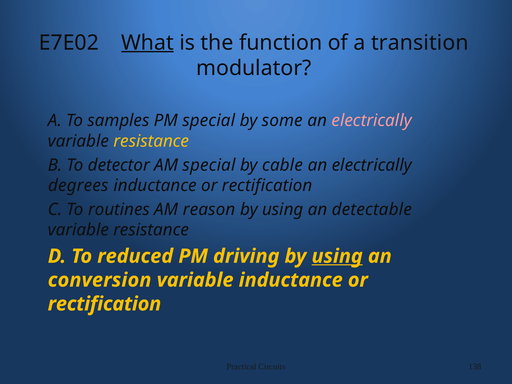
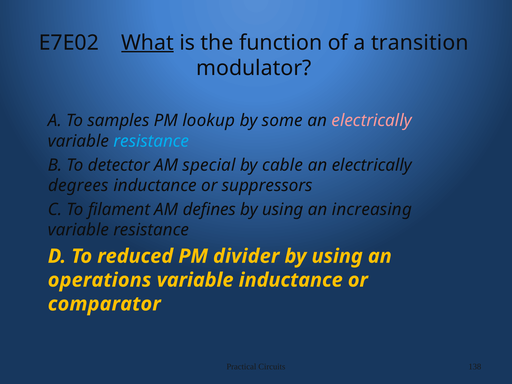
PM special: special -> lookup (209, 121)
resistance colour: yellow -> light blue (151, 141)
rectification: rectification -> suppressors (267, 186)
routines: routines -> filament (119, 209)
reason: reason -> defines (209, 209)
detectable: detectable -> increasing (372, 209)
driving: driving -> divider (246, 256)
using underline: present -> none (337, 256)
conversion: conversion -> operations (100, 280)
rectification: rectification -> comparator (104, 304)
